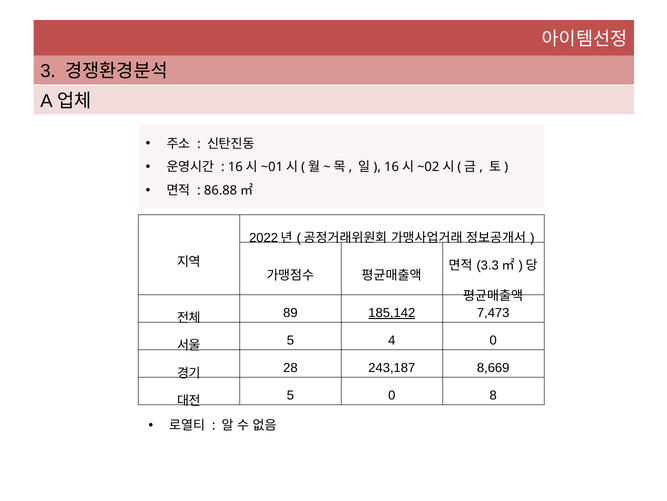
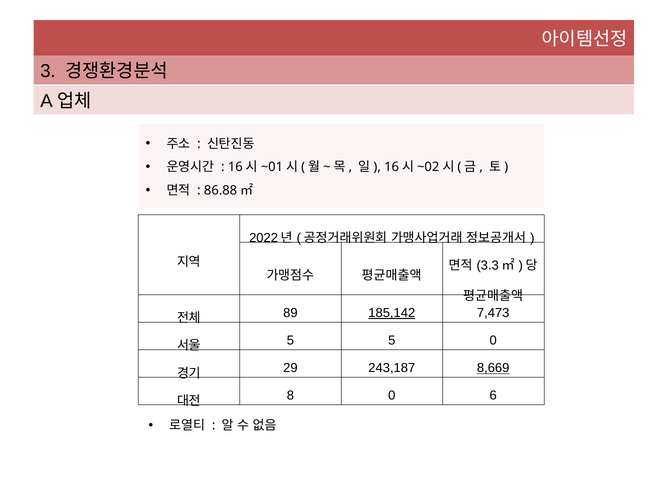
5 4: 4 -> 5 (392, 340)
28: 28 -> 29 (290, 368)
8,669 underline: none -> present (493, 368)
5: 5 -> 8 (290, 395)
8: 8 -> 6 (493, 395)
